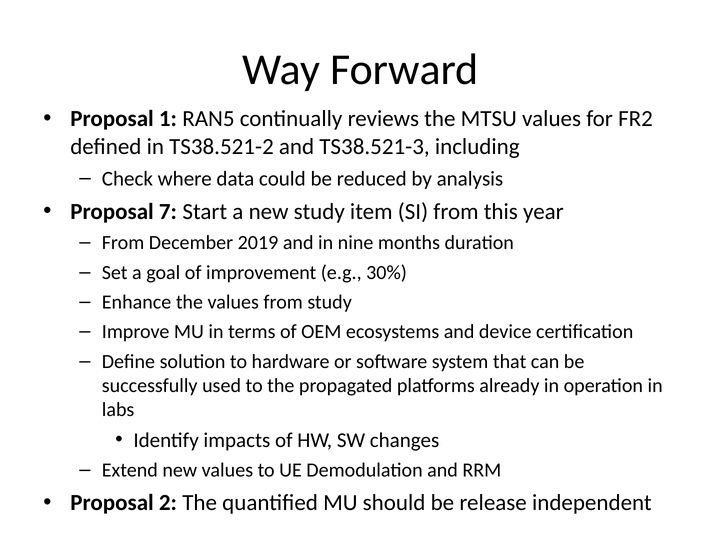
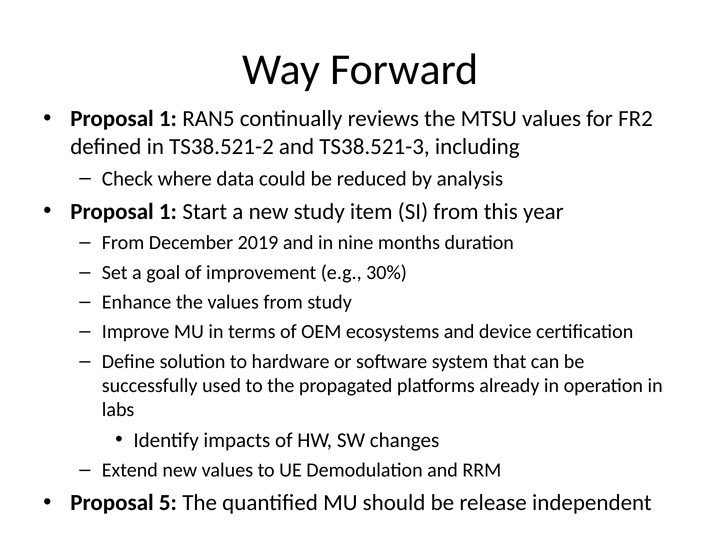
7: 7 -> 1 (168, 211)
2: 2 -> 5 (168, 503)
